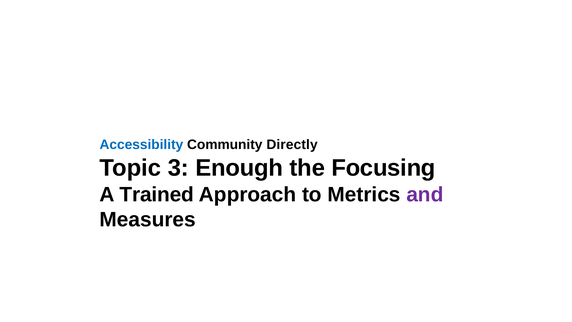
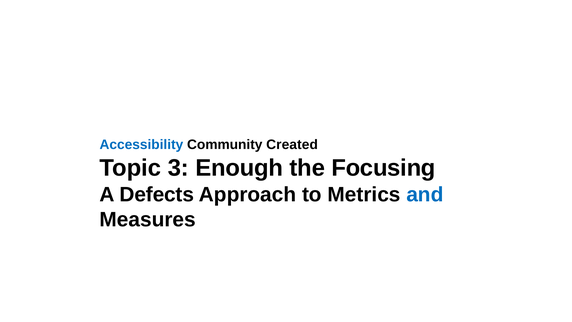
Directly: Directly -> Created (292, 145)
Trained: Trained -> Defects (157, 194)
and colour: purple -> blue (425, 194)
